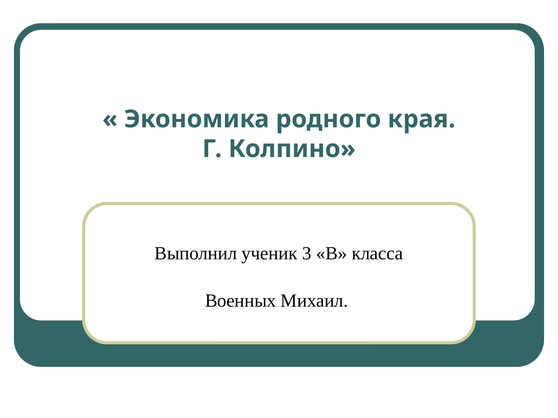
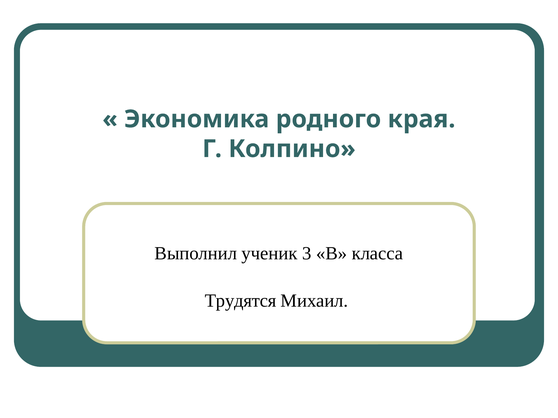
Военных: Военных -> Трудятся (241, 301)
